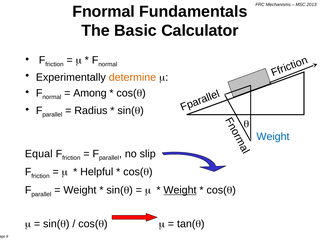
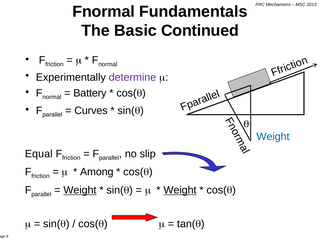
Calculator: Calculator -> Continued (200, 31)
determine colour: orange -> purple (132, 77)
Among: Among -> Battery (90, 93)
Radius: Radius -> Curves (91, 110)
Helpful: Helpful -> Among (97, 172)
Weight underline: none -> present (80, 190)
